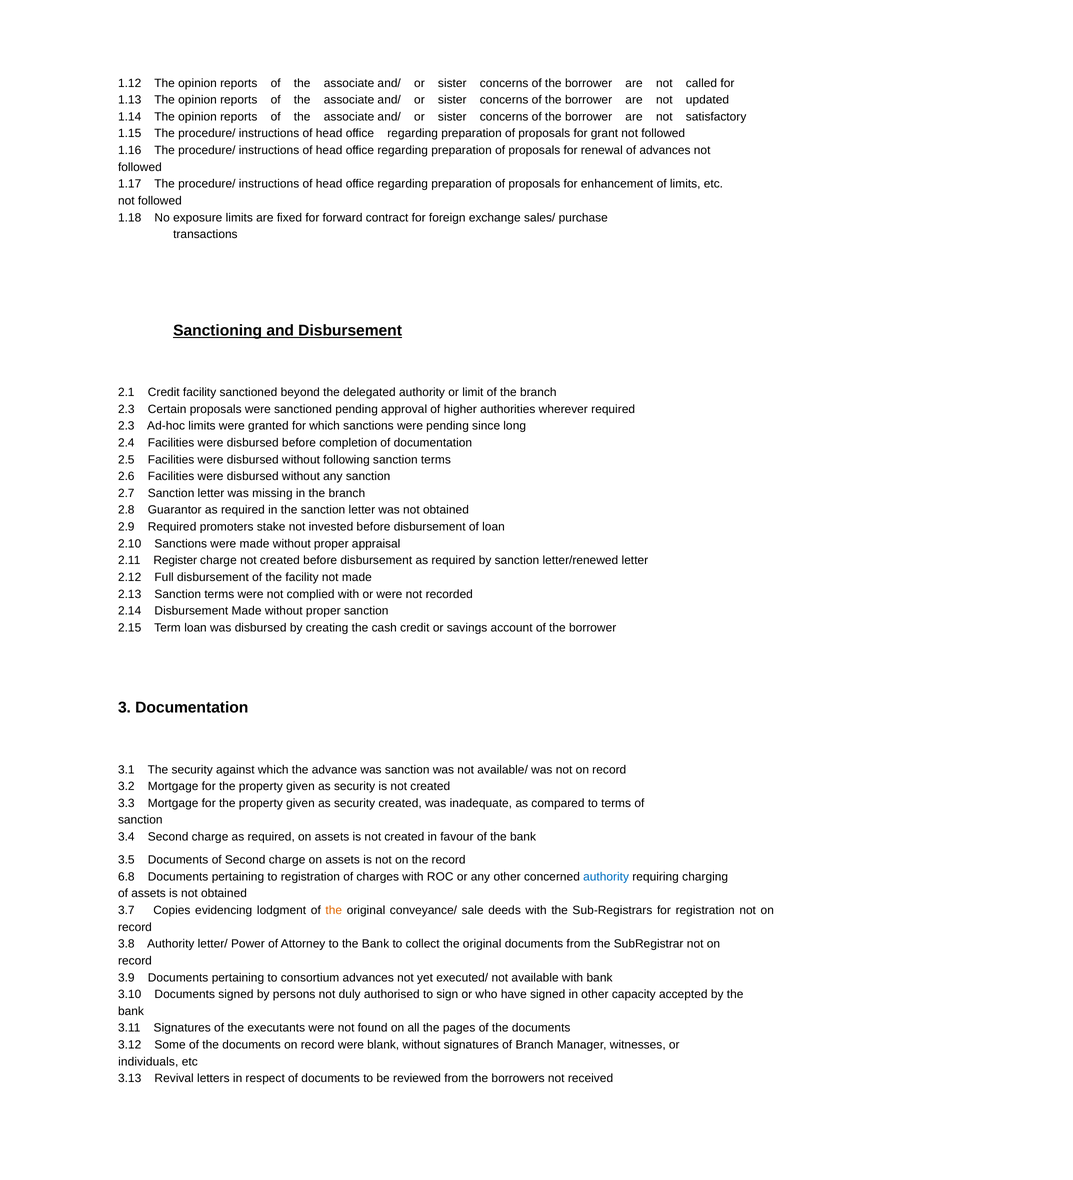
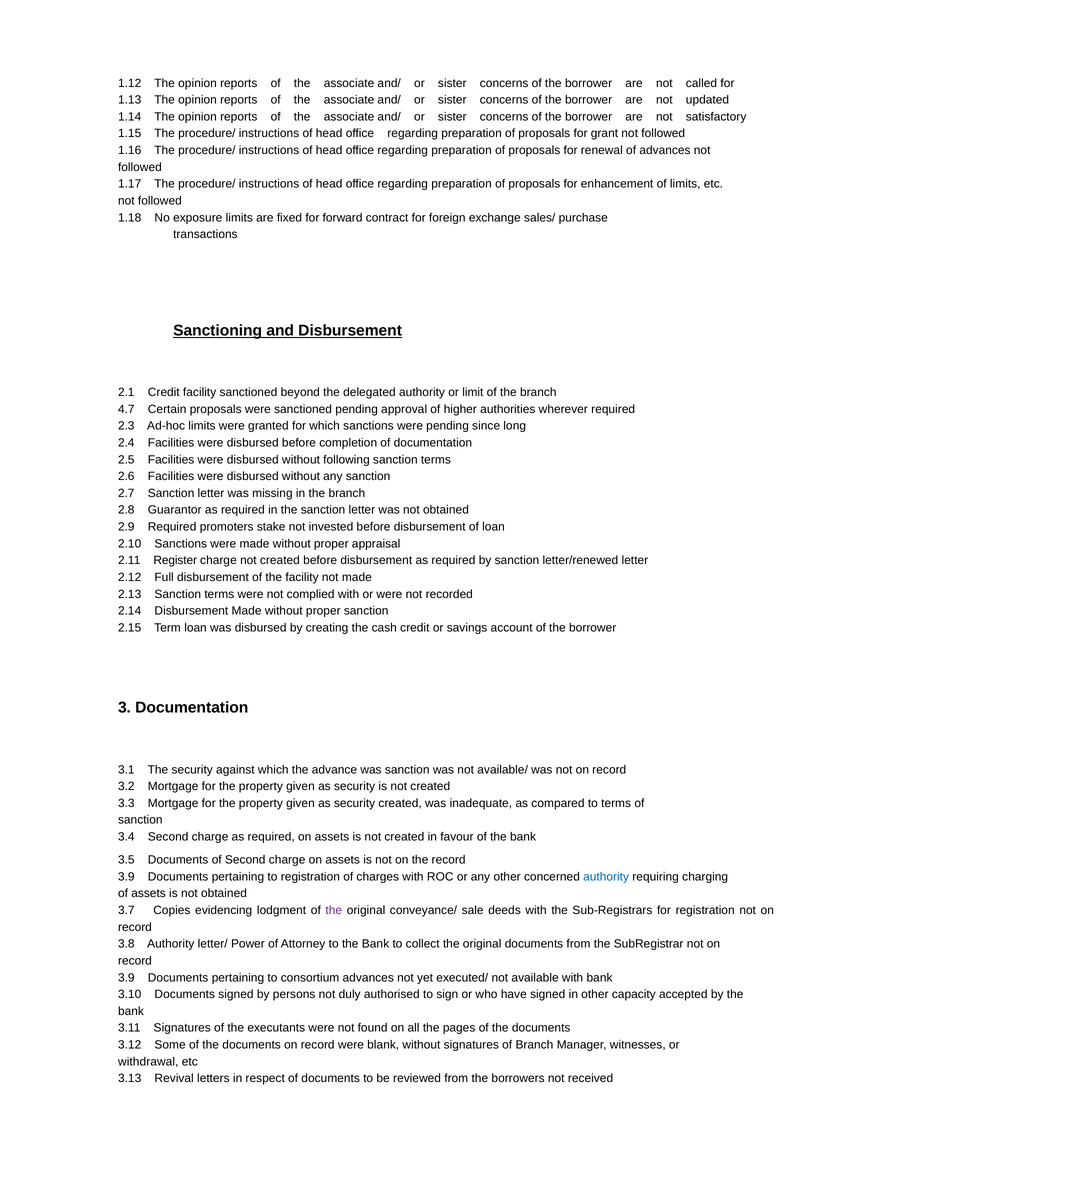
2.3: 2.3 -> 4.7 (126, 409)
6.8: 6.8 -> 3.9 (126, 877)
the colour: orange -> purple (334, 911)
individuals: individuals -> withdrawal (148, 1062)
